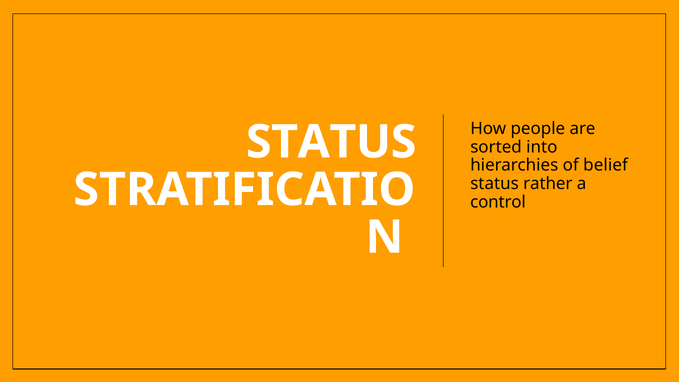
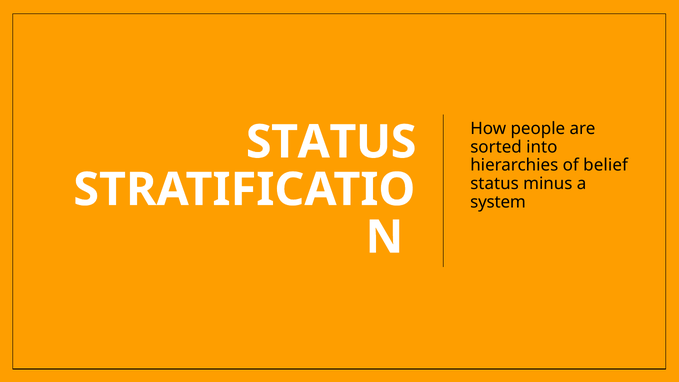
rather: rather -> minus (548, 184)
control: control -> system (498, 202)
